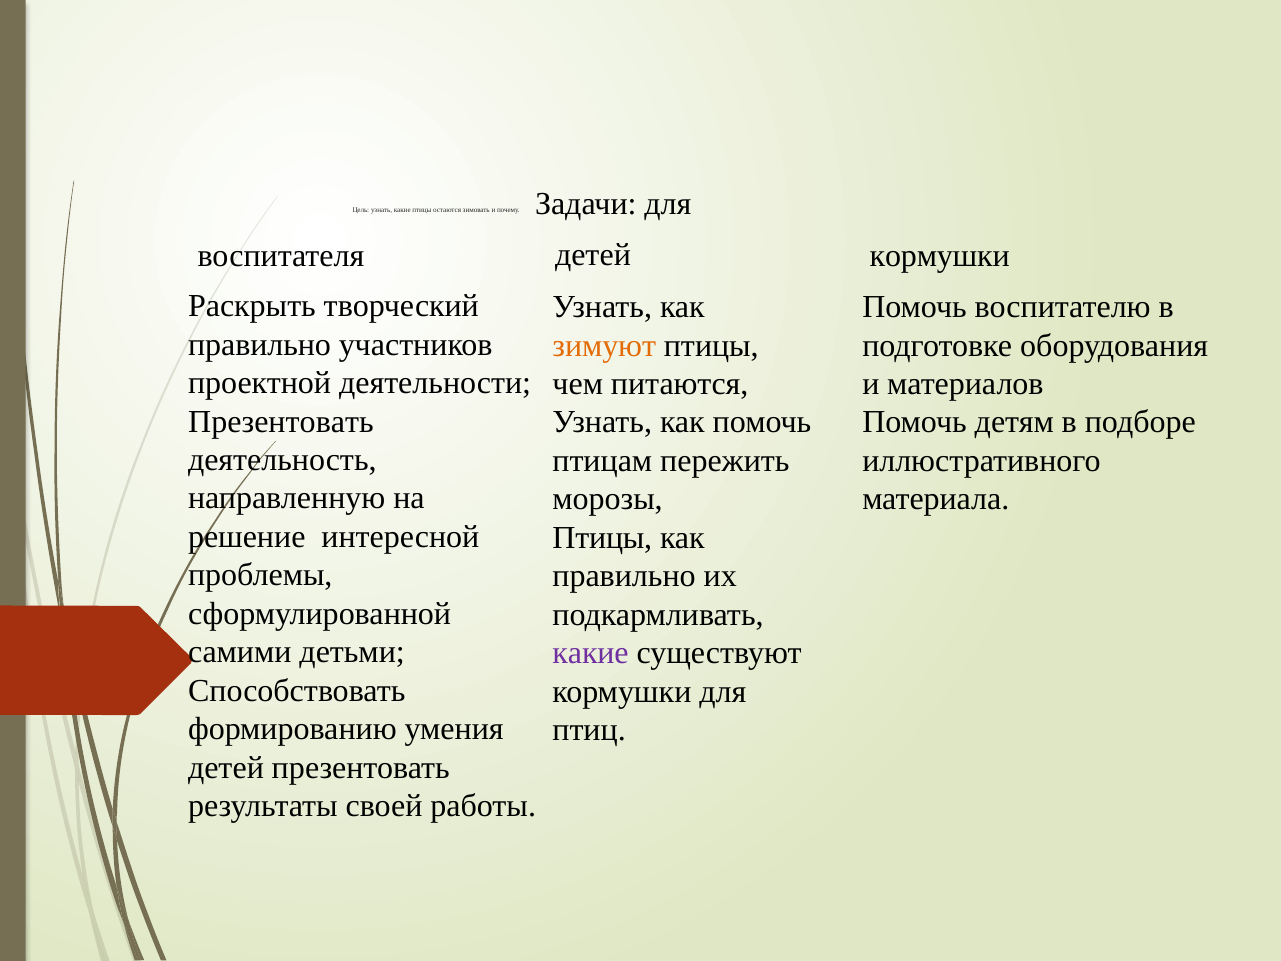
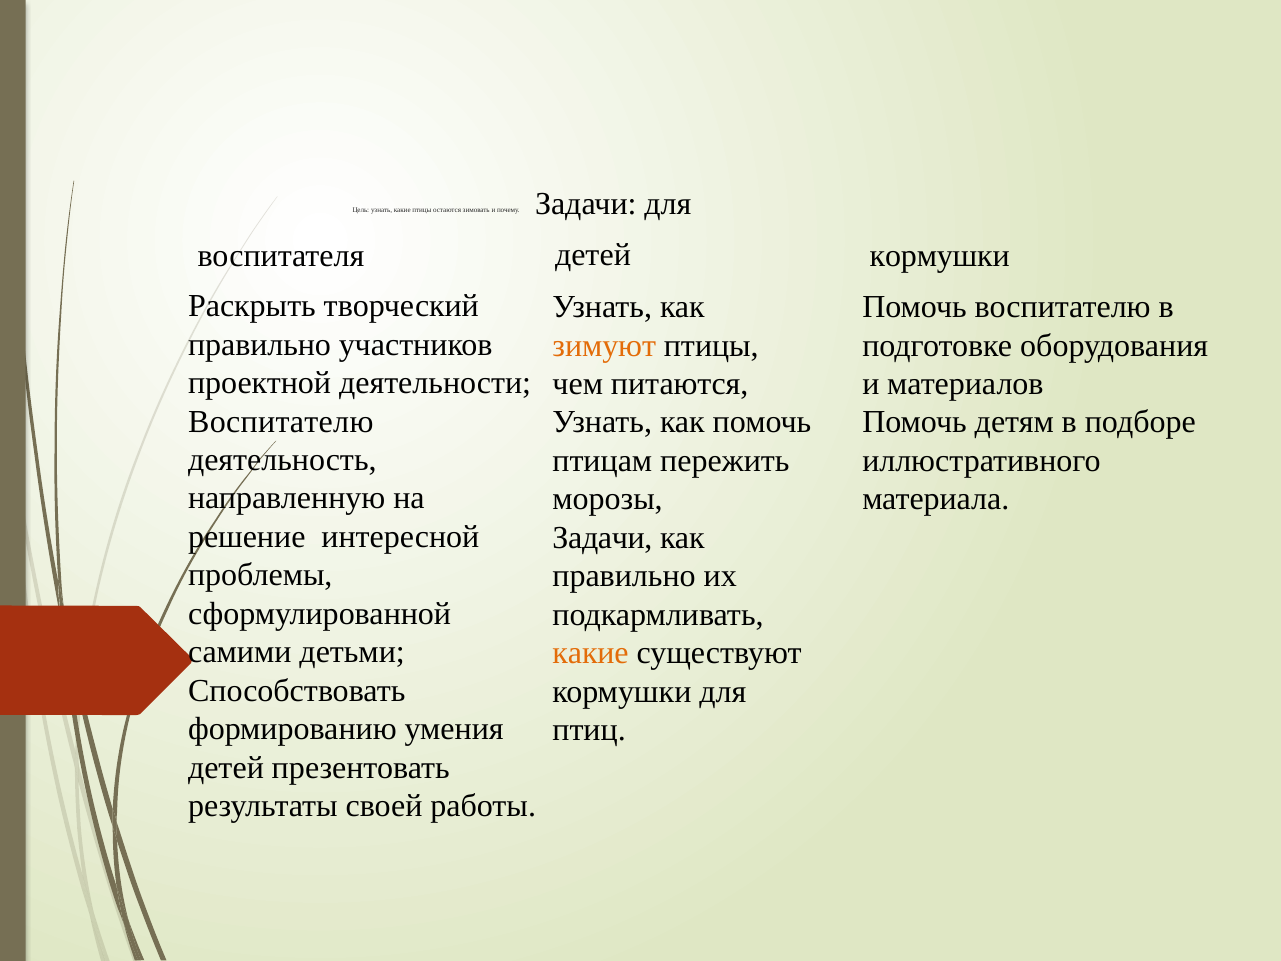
Презентовать: Презентовать -> Воспитателю (281, 421)
Птицы: Птицы -> Задачи (602, 538)
какие colour: purple -> orange (591, 653)
